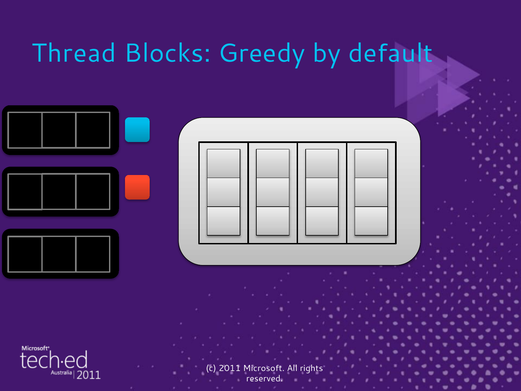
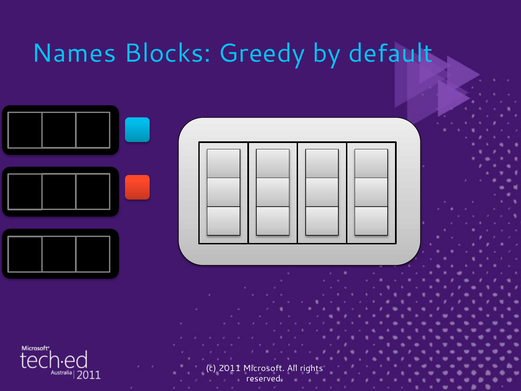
Thread: Thread -> Names (74, 53)
